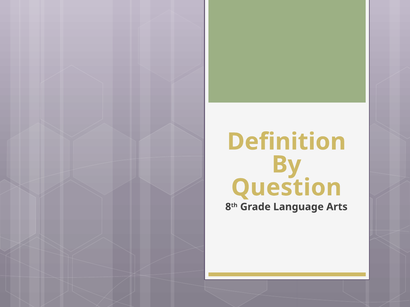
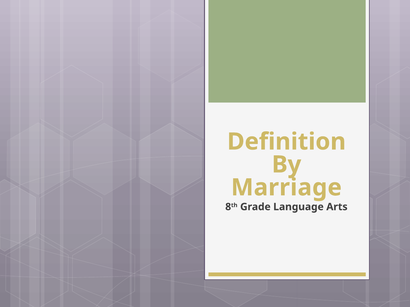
Question: Question -> Marriage (286, 188)
